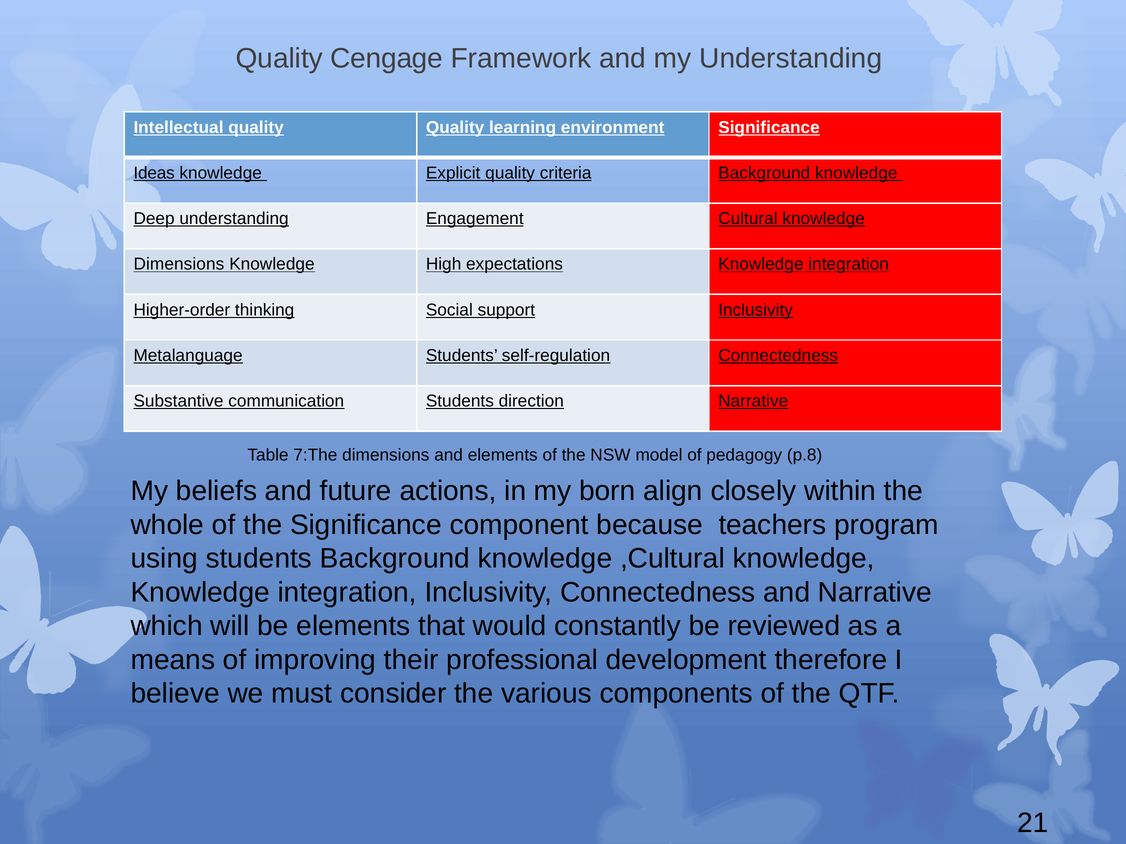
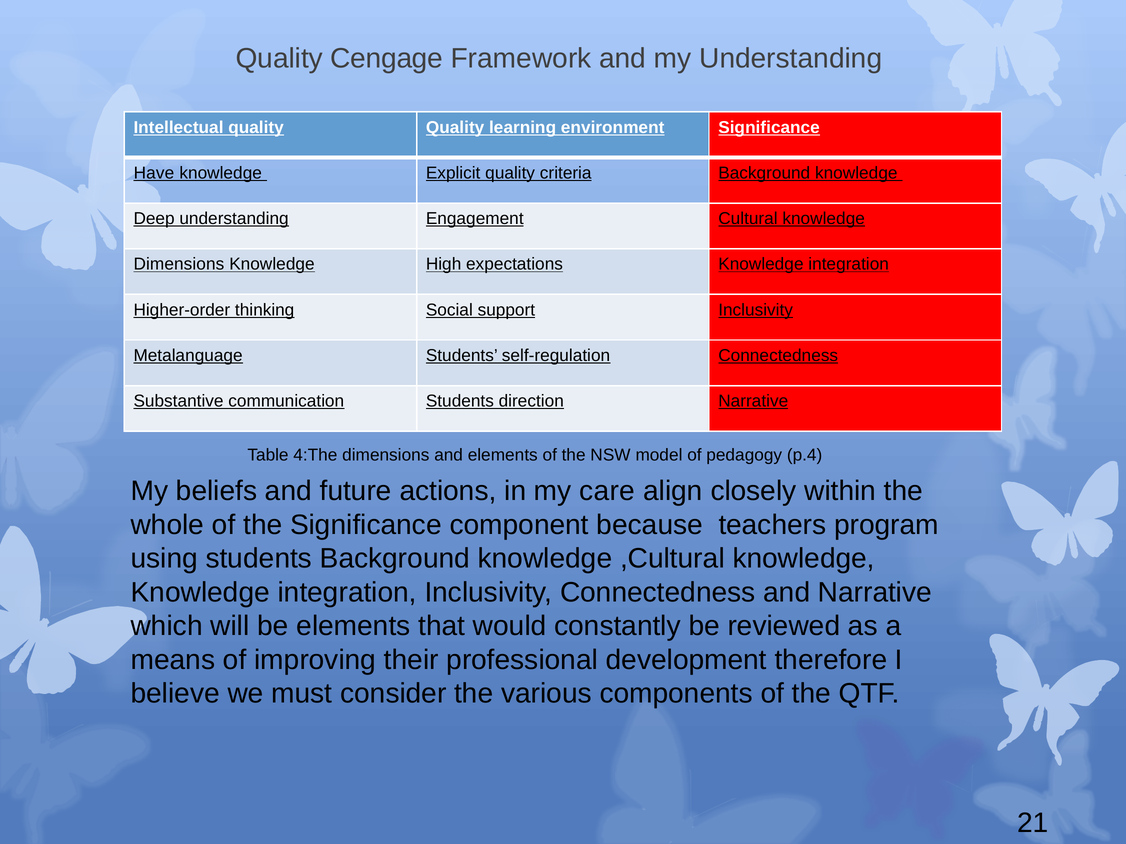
Ideas: Ideas -> Have (154, 173)
7:The: 7:The -> 4:The (315, 455)
p.8: p.8 -> p.4 (805, 455)
born: born -> care (607, 491)
